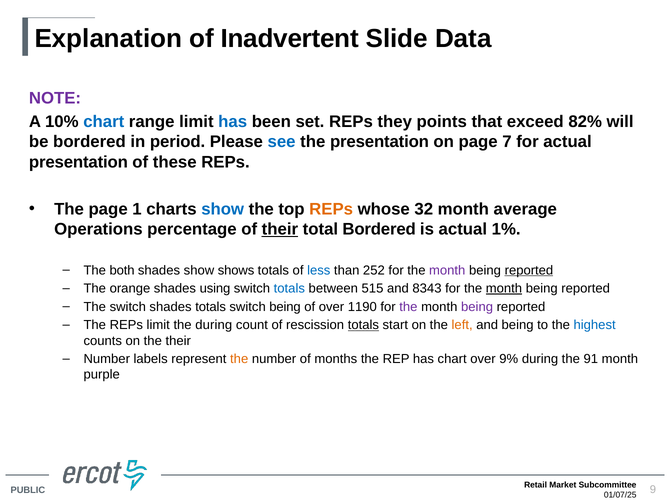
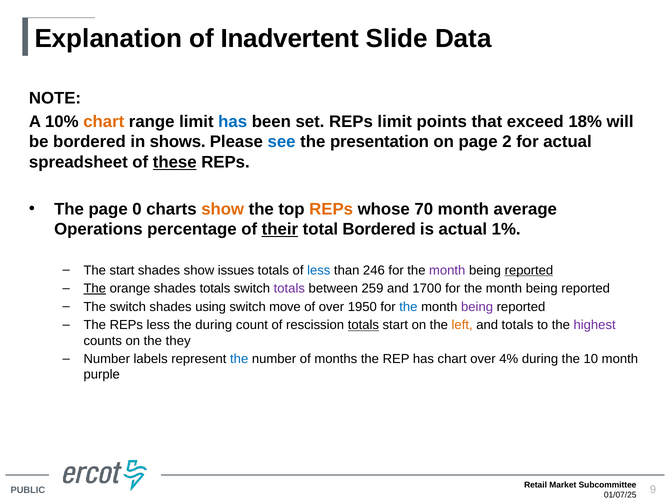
NOTE colour: purple -> black (55, 98)
chart colour: blue -> orange (104, 122)
REPs they: they -> limit (395, 122)
82%: 82% -> 18% (585, 122)
period: period -> shows (178, 142)
7: 7 -> 2 (507, 142)
presentation: presentation -> spreadsheet (78, 162)
these underline: none -> present (175, 162)
1: 1 -> 0 (137, 209)
show colour: blue -> orange (223, 209)
32: 32 -> 70 (424, 209)
The both: both -> start (122, 270)
shows: shows -> issues (236, 270)
252: 252 -> 246 (374, 270)
The underline: none -> present (95, 289)
shades using: using -> totals (215, 289)
totals colour: blue -> purple (289, 289)
515: 515 -> 259 (372, 289)
8343: 8343 -> 1700 (427, 289)
month underline: present -> none (504, 289)
shades totals: totals -> using (211, 307)
switch being: being -> move (285, 307)
1190: 1190 -> 1950 (362, 307)
the colour: purple -> blue (408, 307)
REPs limit: limit -> less (158, 325)
and being: being -> totals (518, 325)
highest colour: blue -> purple (595, 325)
the their: their -> they (178, 341)
the colour: orange -> blue (239, 359)
9%: 9% -> 4% (509, 359)
91: 91 -> 10 (591, 359)
